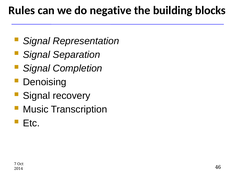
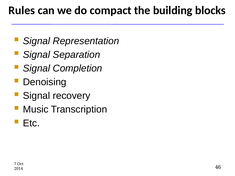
negative: negative -> compact (111, 10)
